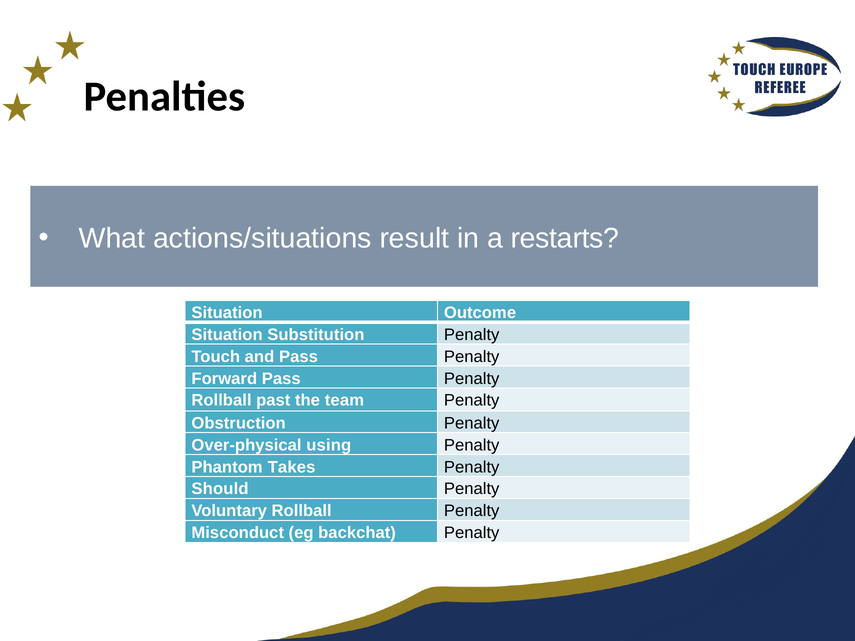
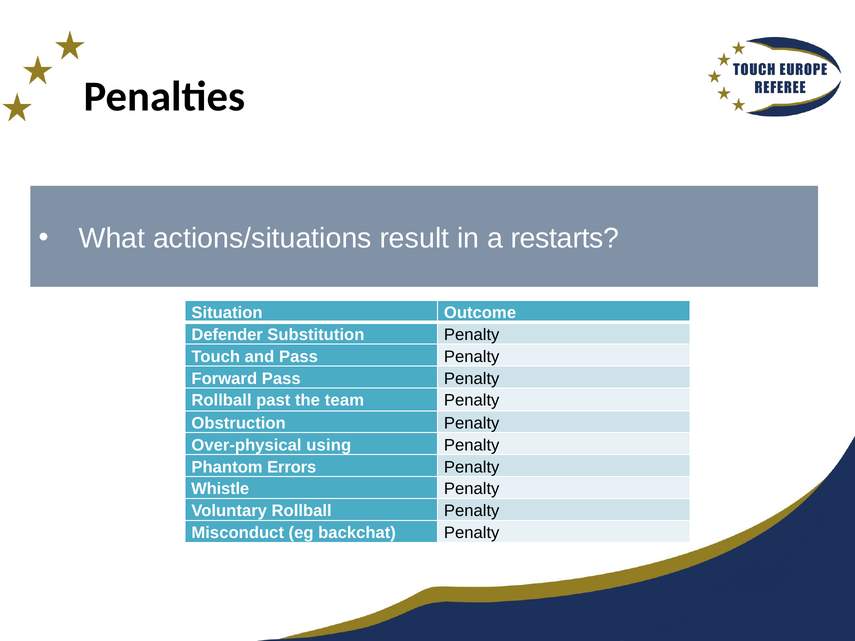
Situation: Situation -> Defender (227, 335)
Takes: Takes -> Errors (292, 467)
Should: Should -> Whistle (220, 489)
